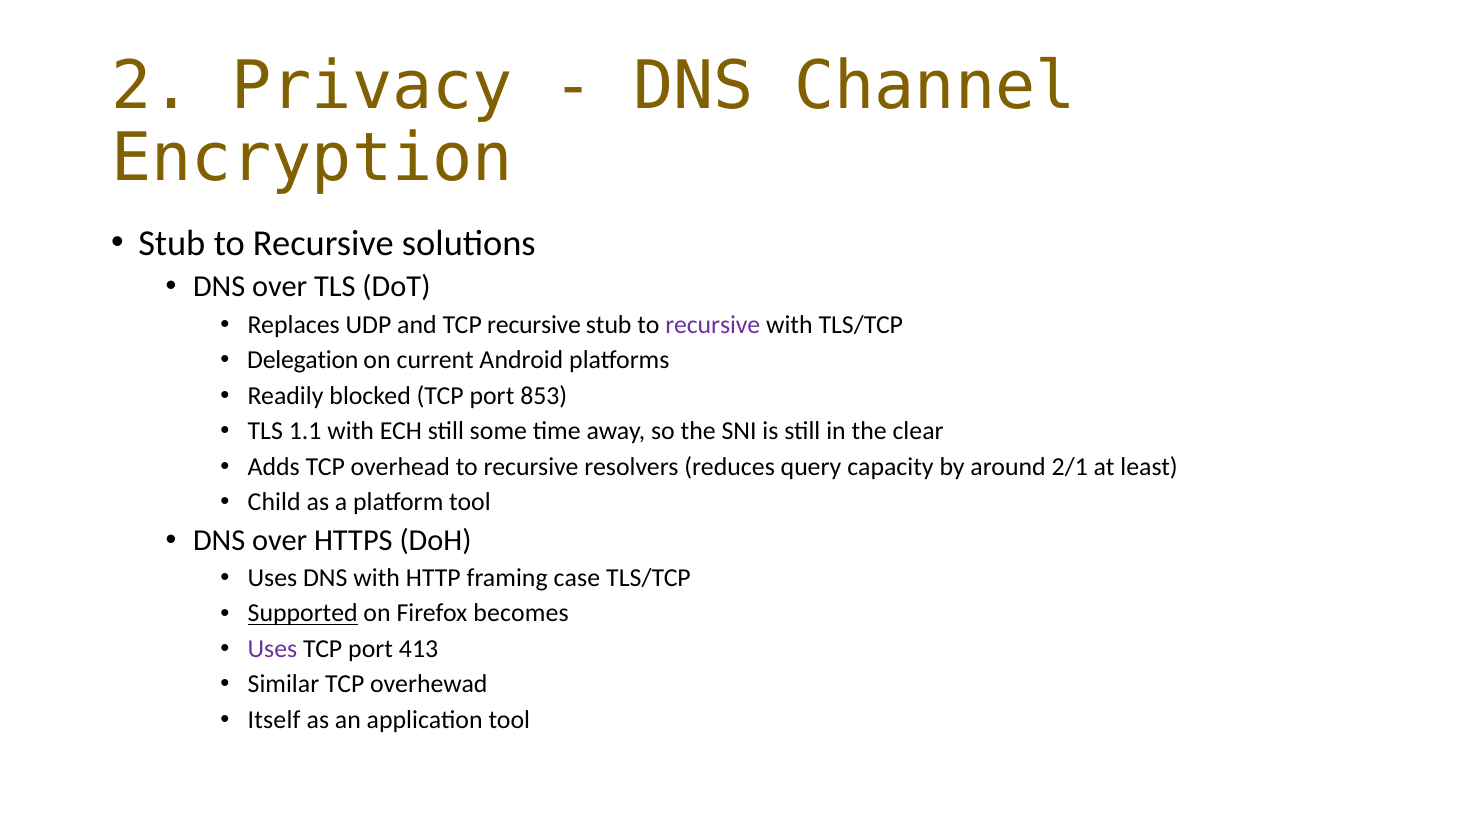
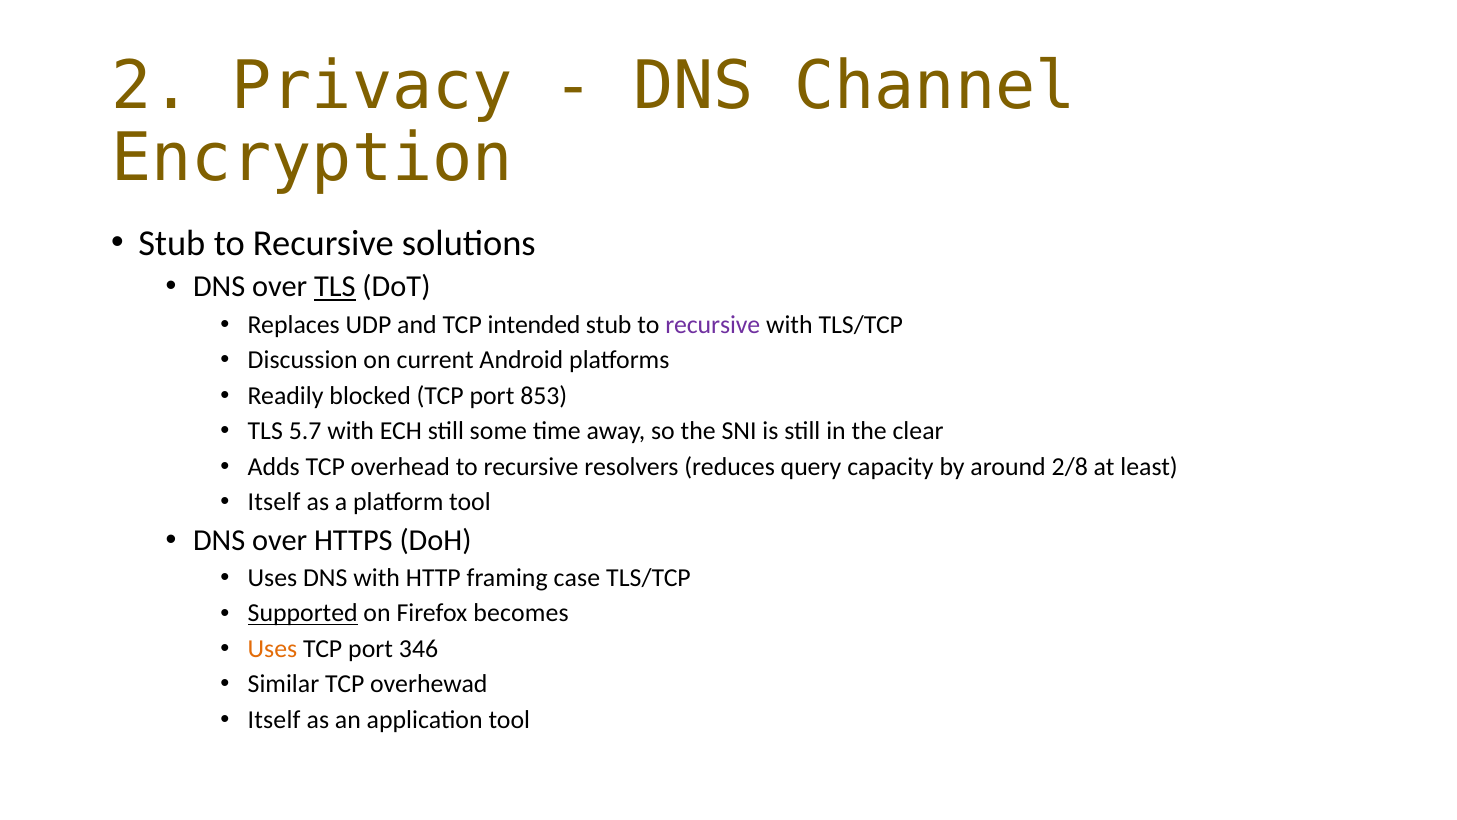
TLS underline: none -> present (335, 287)
TCP recursive: recursive -> intended (534, 325)
Delegation: Delegation -> Discussion (303, 360)
1.1: 1.1 -> 5.7 (305, 431)
2/1: 2/1 -> 2/8 (1070, 466)
Child: Child -> Itself (274, 502)
Uses colour: purple -> orange (272, 649)
413: 413 -> 346 (419, 649)
